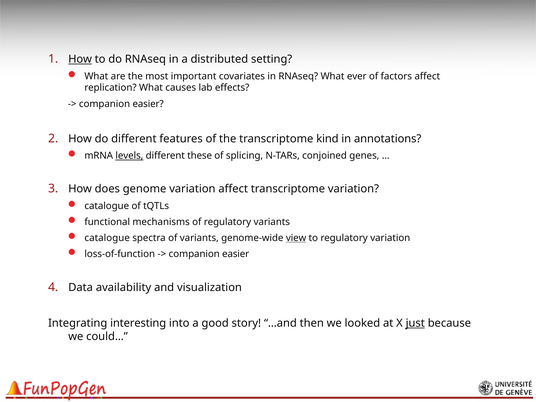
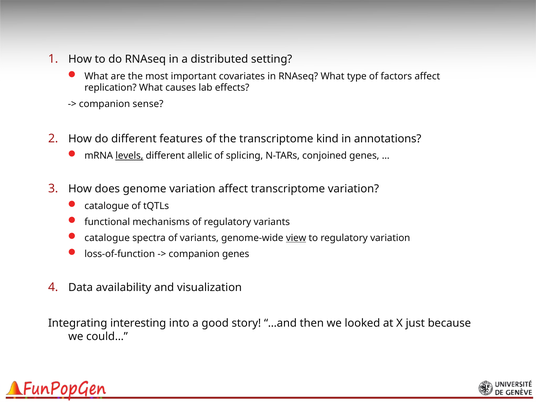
How underline: present -> none (80, 59)
ever: ever -> type (357, 76)
easier: easier -> sense (148, 104)
these: these -> allelic (200, 156)
easier: easier -> genes (236, 254)
just underline: present -> none (415, 323)
